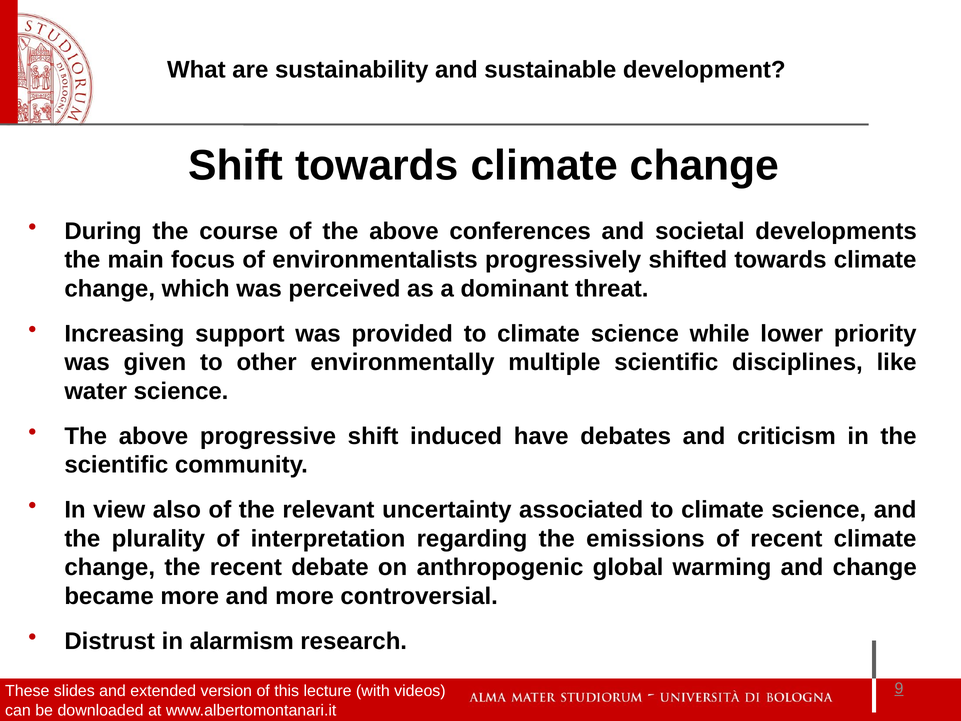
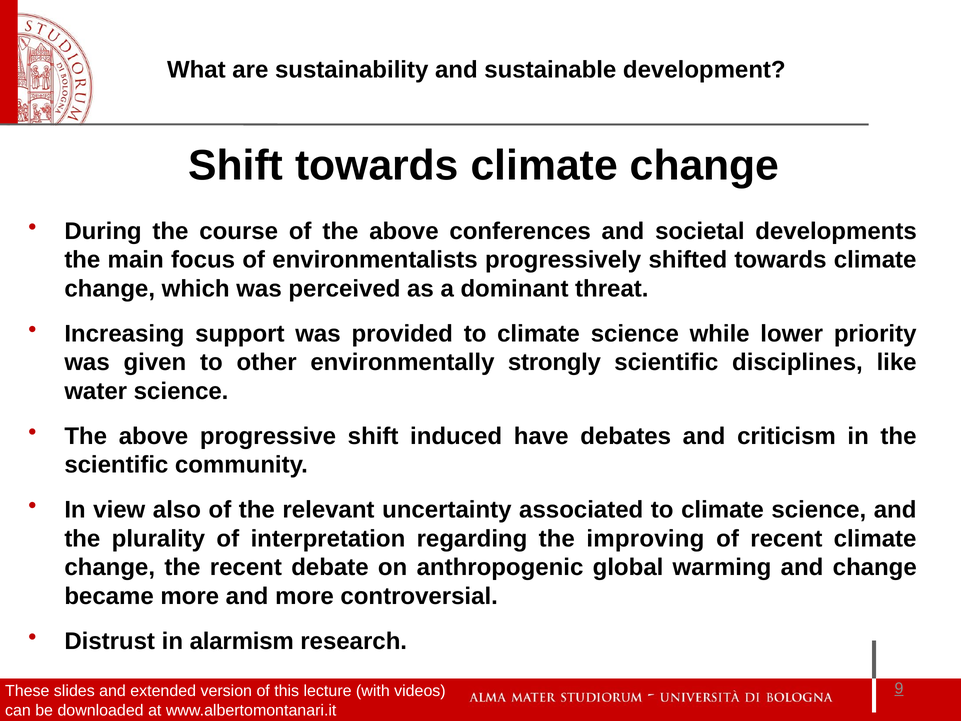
multiple: multiple -> strongly (554, 362)
emissions: emissions -> improving (645, 539)
